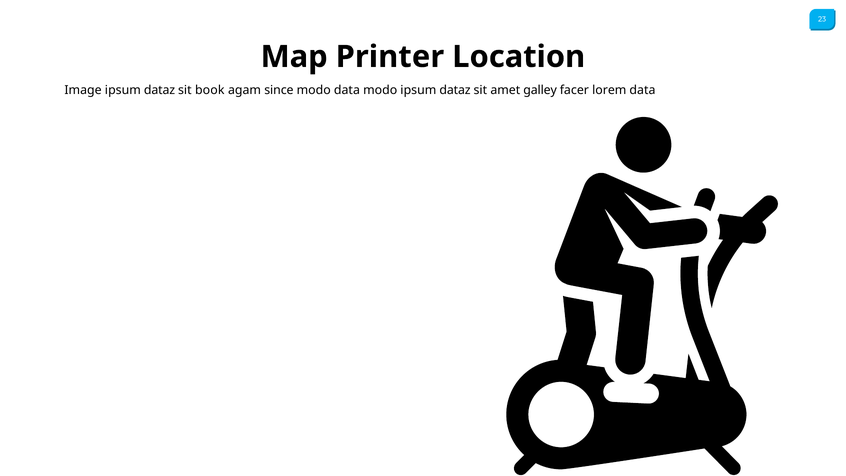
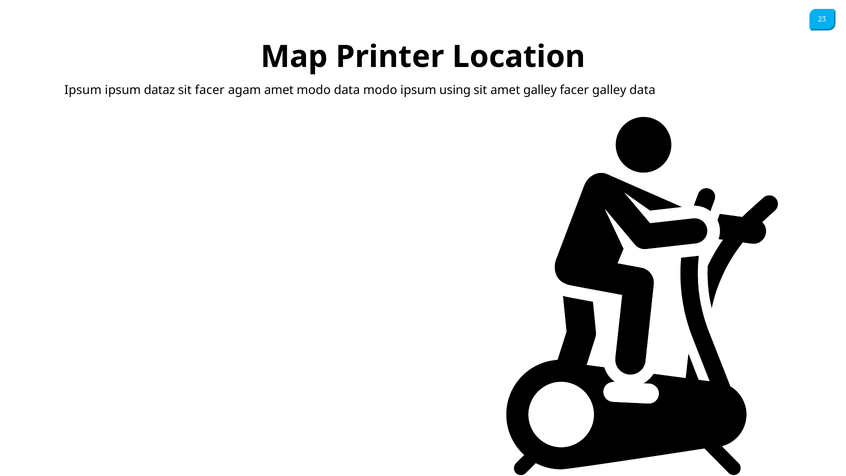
Image: Image -> Ipsum (83, 90)
sit book: book -> facer (210, 90)
agam since: since -> amet (279, 90)
dataz: dataz -> using (455, 90)
facer lorem: lorem -> galley (609, 90)
